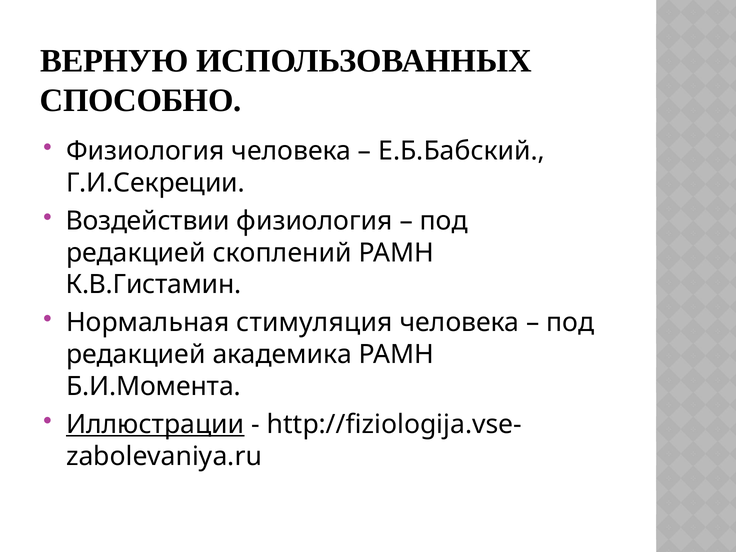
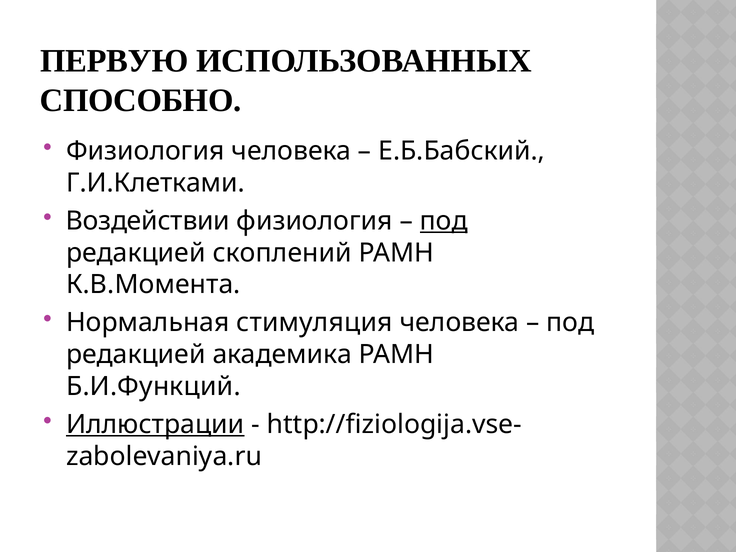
ВЕРНУЮ: ВЕРНУЮ -> ПЕРВУЮ (114, 61)
Г.И.Секреции: Г.И.Секреции -> Г.И.Клетками (155, 183)
под underline: none -> present (444, 221)
К.В.Гистамин: К.В.Гистамин -> К.В.Момента (153, 285)
Б.И.Момента: Б.И.Момента -> Б.И.Функций (153, 386)
